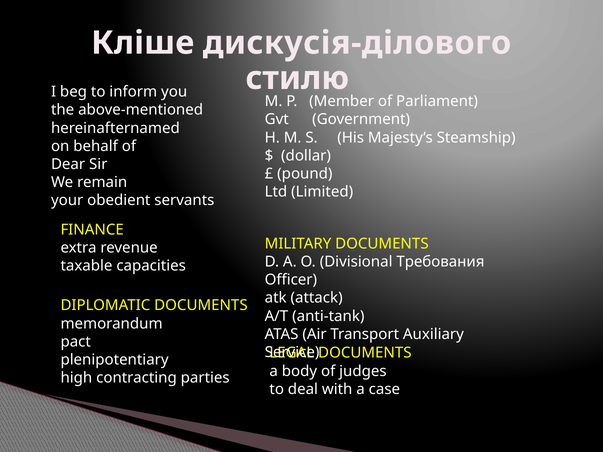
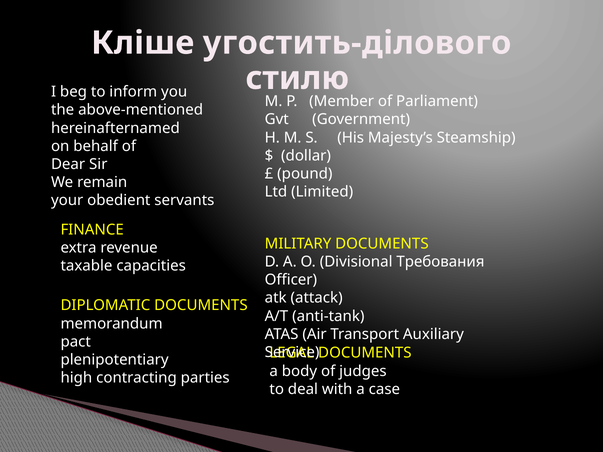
дискусія-ділового: дискусія-ділового -> угостить-ділового (357, 43)
